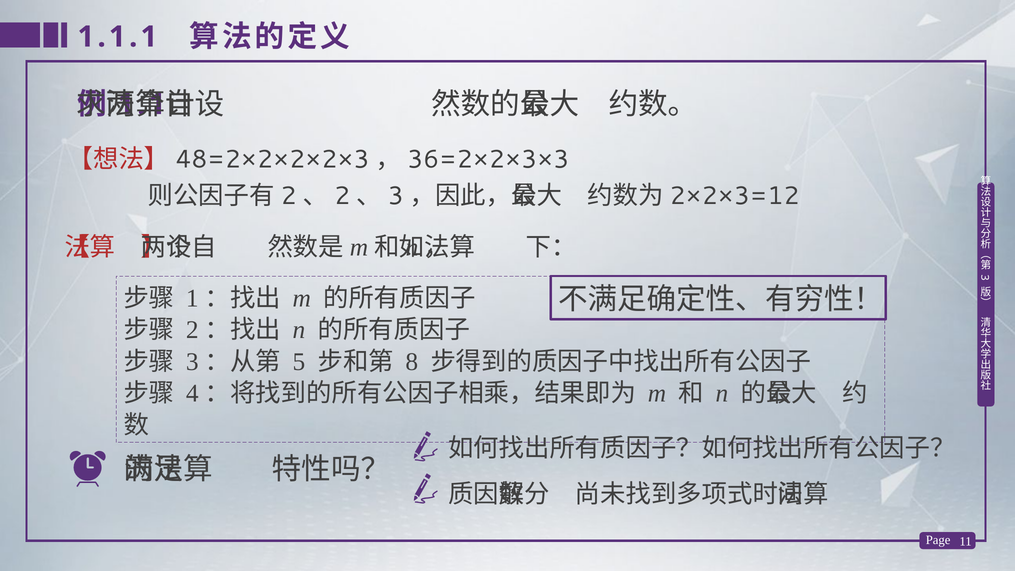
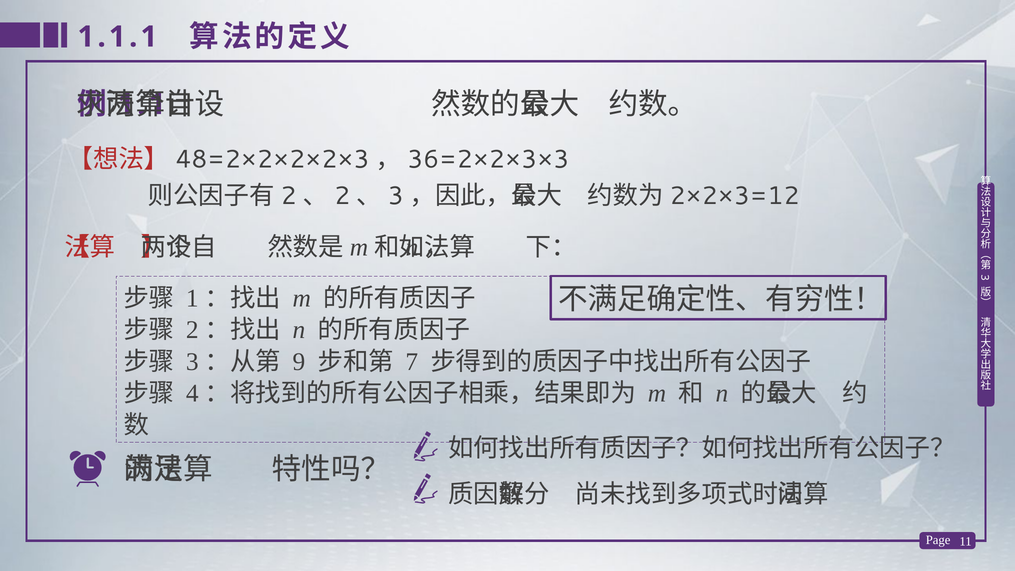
5: 5 -> 9 (299, 362)
8: 8 -> 7 (412, 362)
